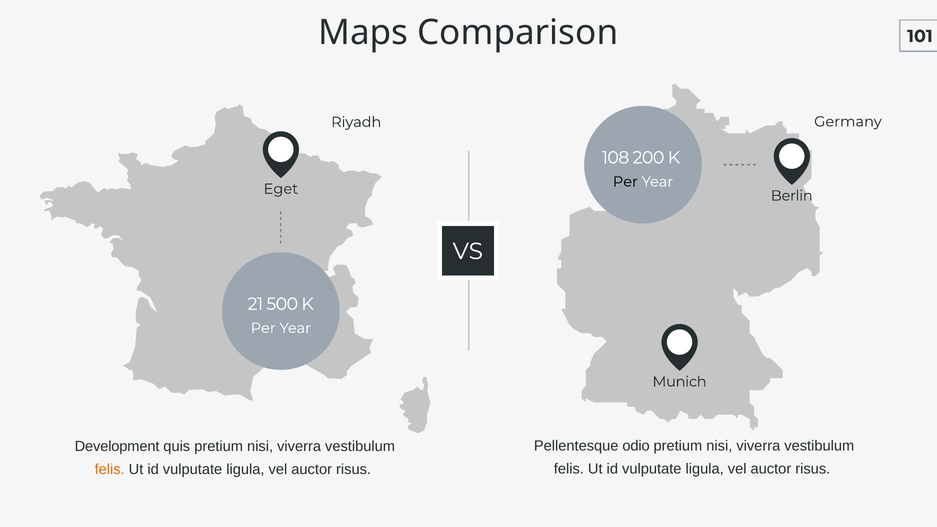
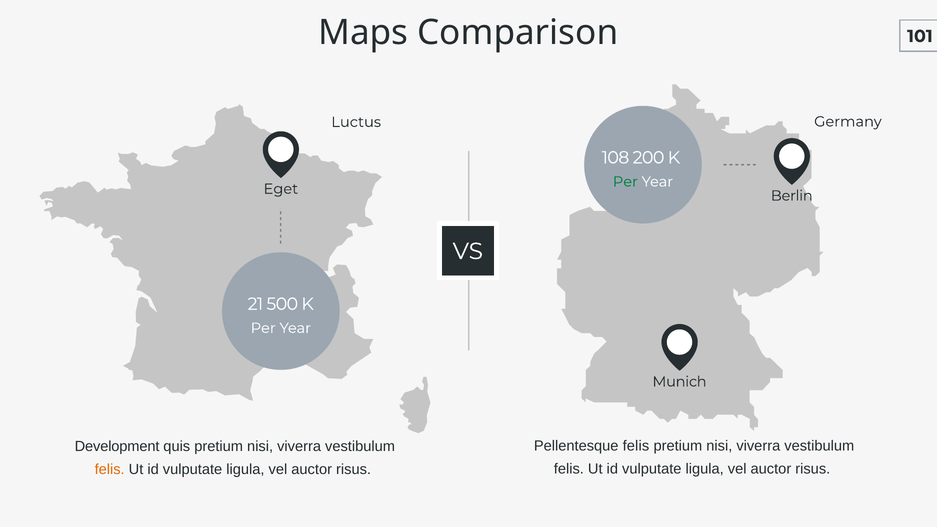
Riyadh: Riyadh -> Luctus (356, 122)
Per colour: black -> green (625, 182)
Pellentesque odio: odio -> felis (636, 446)
